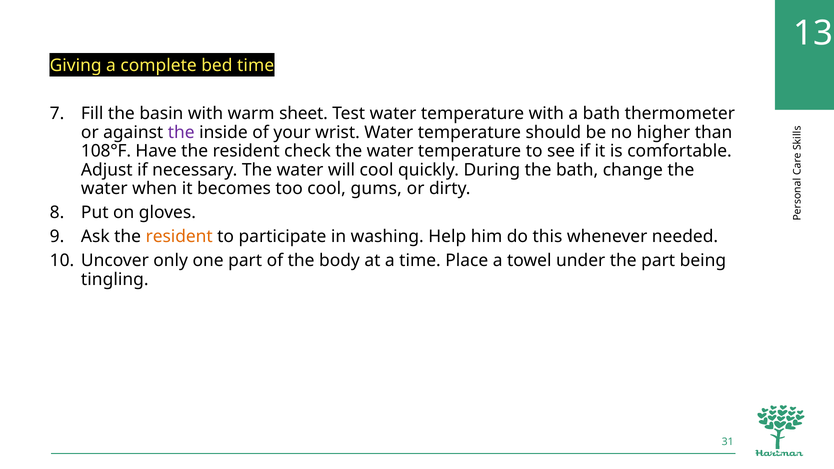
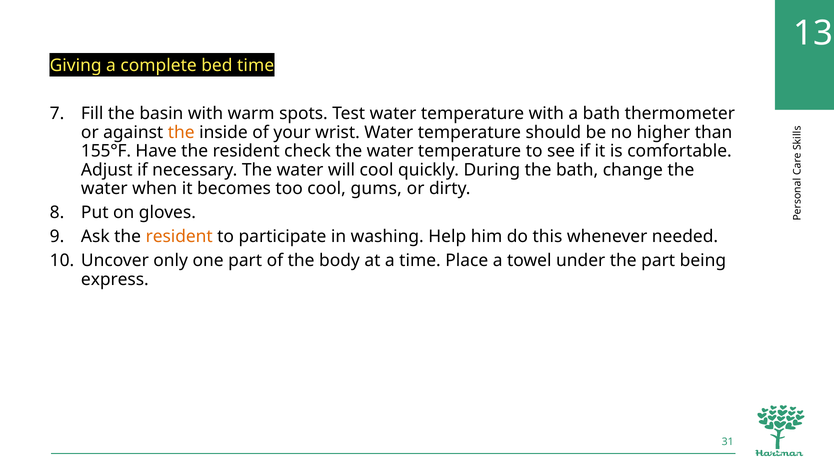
sheet: sheet -> spots (303, 114)
the colour: purple -> orange (181, 133)
108°F: 108°F -> 155°F (106, 151)
tingling: tingling -> express (115, 280)
